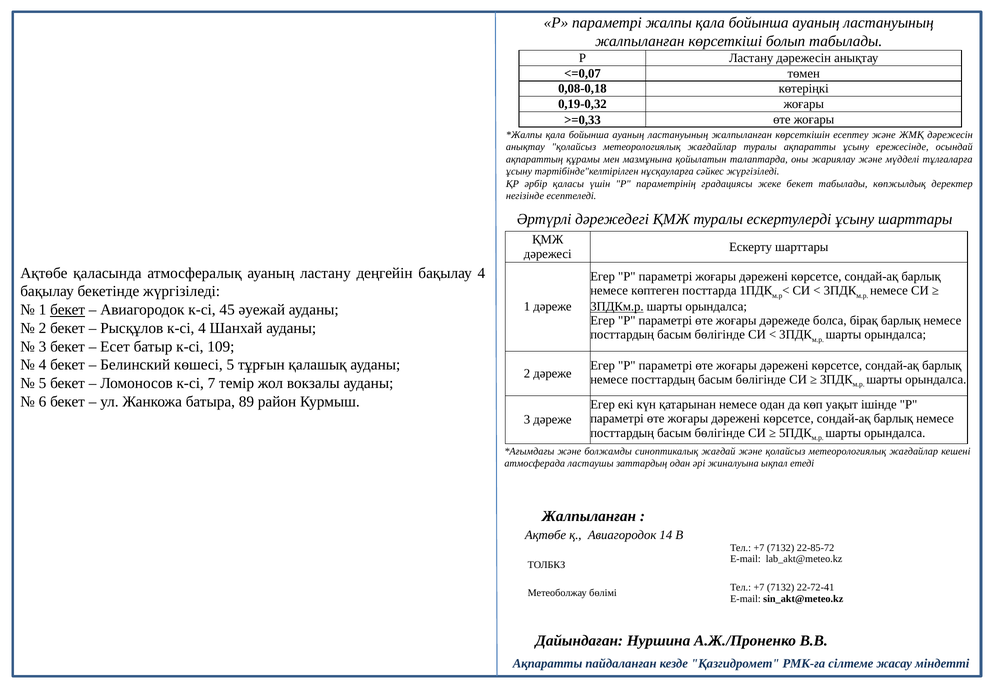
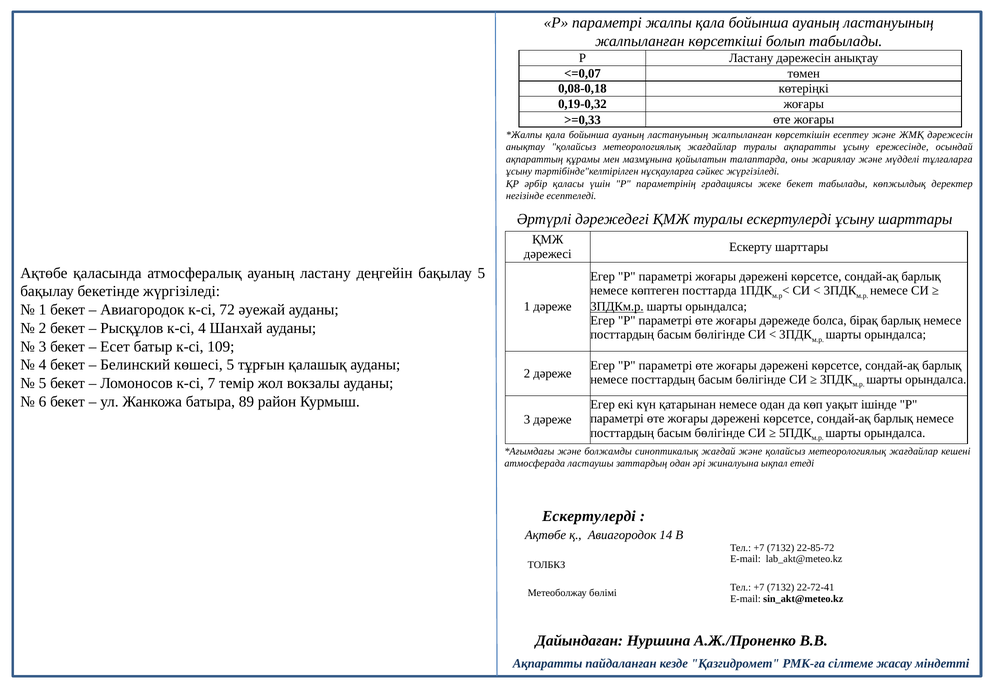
бақылау 4: 4 -> 5 (481, 273)
бекет underline: present -> none (68, 310)
45: 45 -> 72 (227, 310)
Жалпыланған: Жалпыланған -> Ескертулерді (589, 516)
